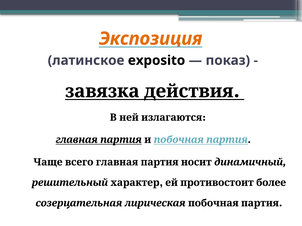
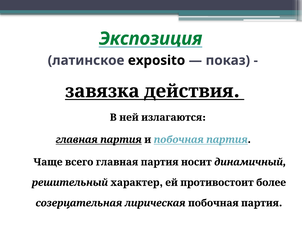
Экспозиция colour: orange -> green (150, 39)
